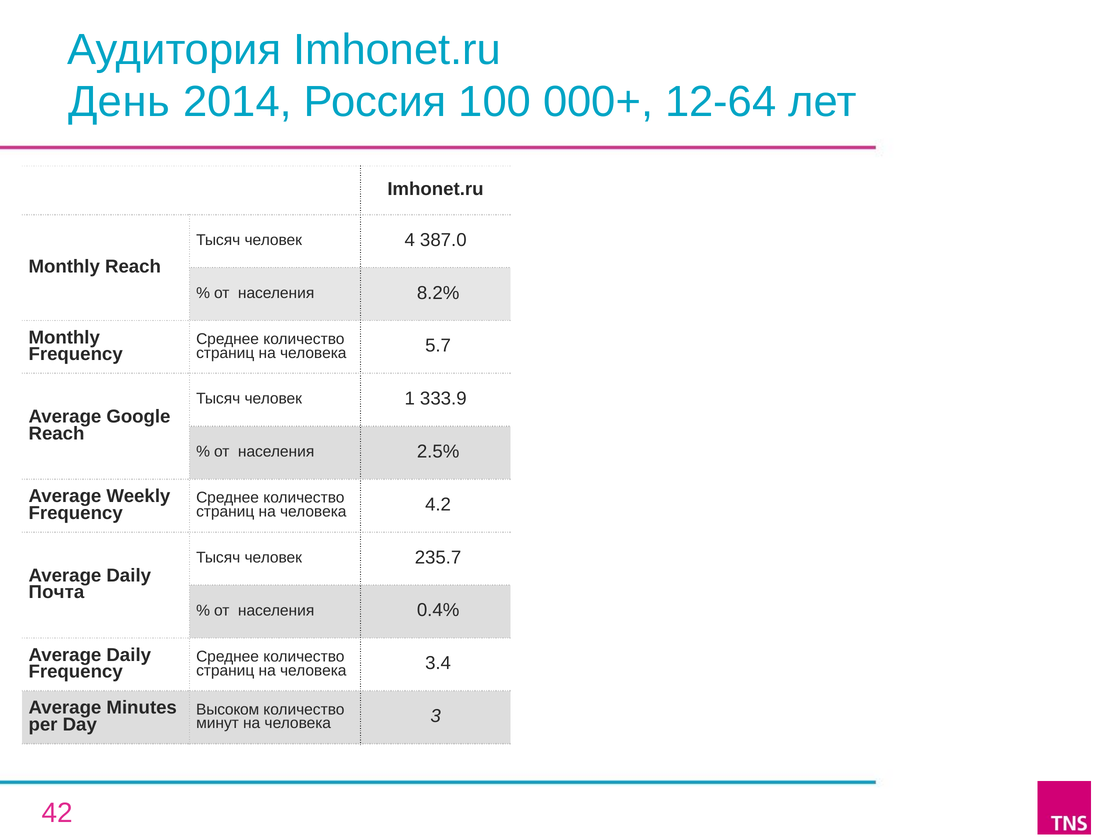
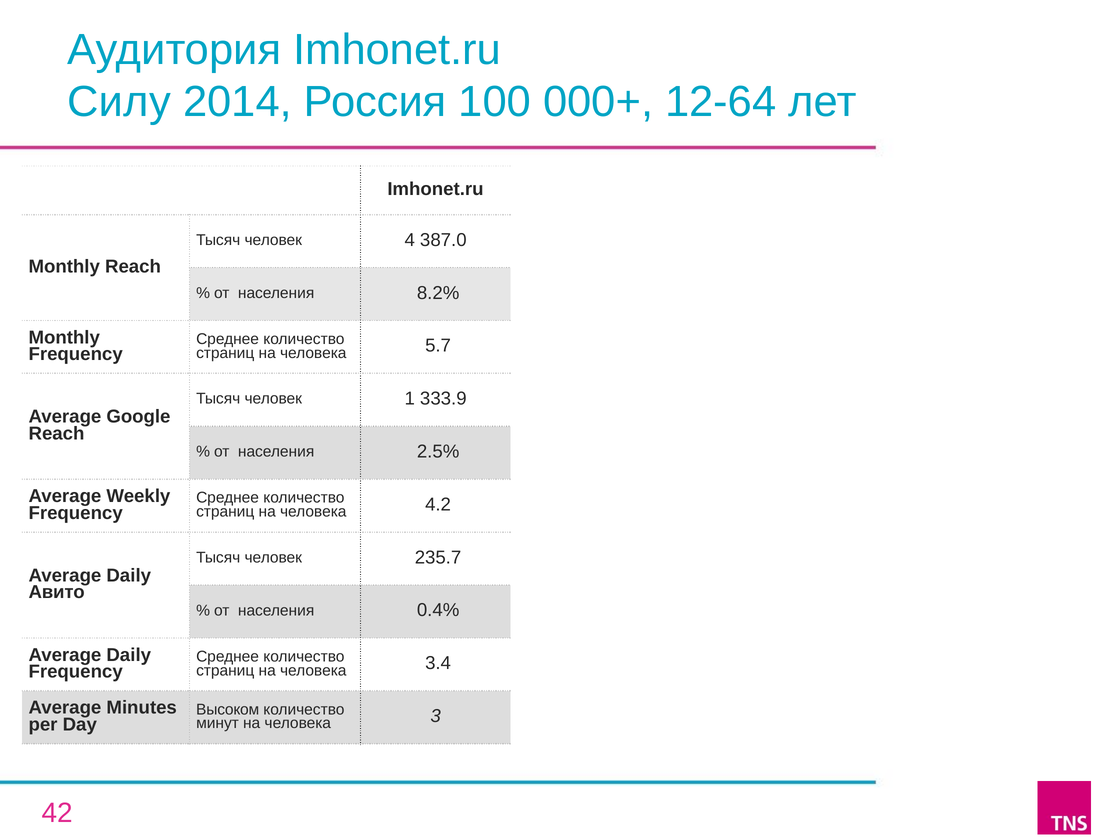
День: День -> Силу (119, 102)
Почта: Почта -> Авито (57, 592)
